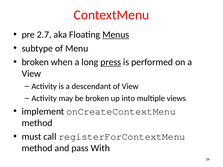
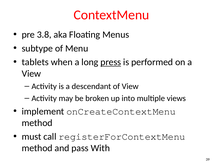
2.7: 2.7 -> 3.8 (44, 35)
Menus underline: present -> none (116, 35)
broken: broken -> tablets (35, 62)
